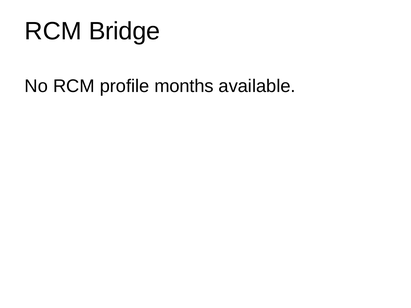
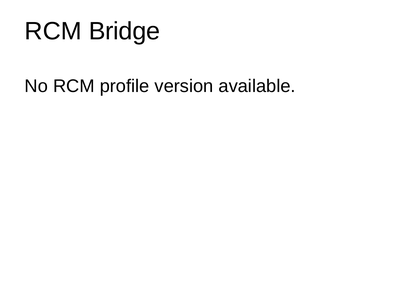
months: months -> version (184, 86)
